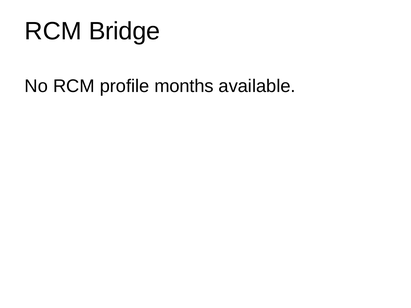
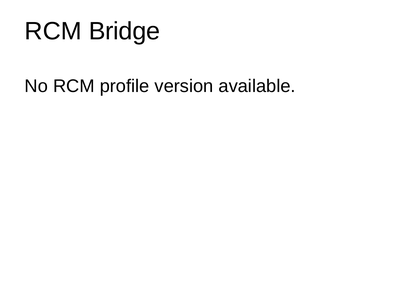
months: months -> version (184, 86)
